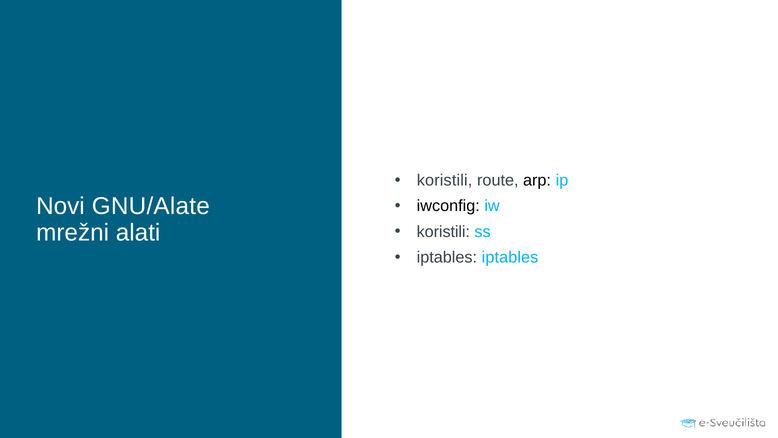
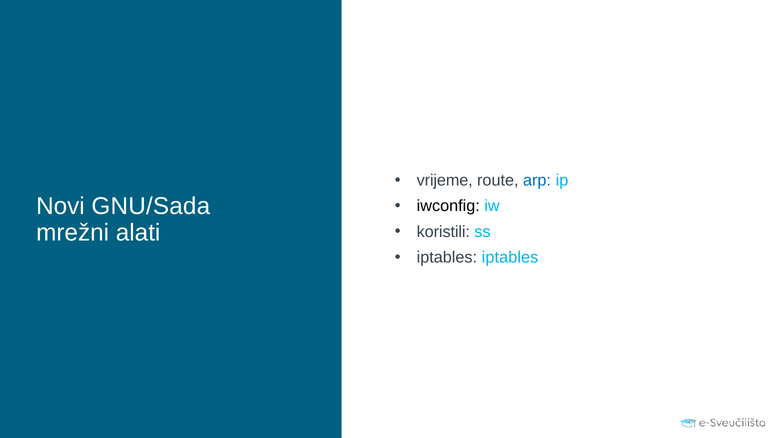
koristili: koristili -> vrijeme (445, 180)
arp colour: black -> blue (537, 180)
GNU/Alate: GNU/Alate -> GNU/Sada (151, 206)
